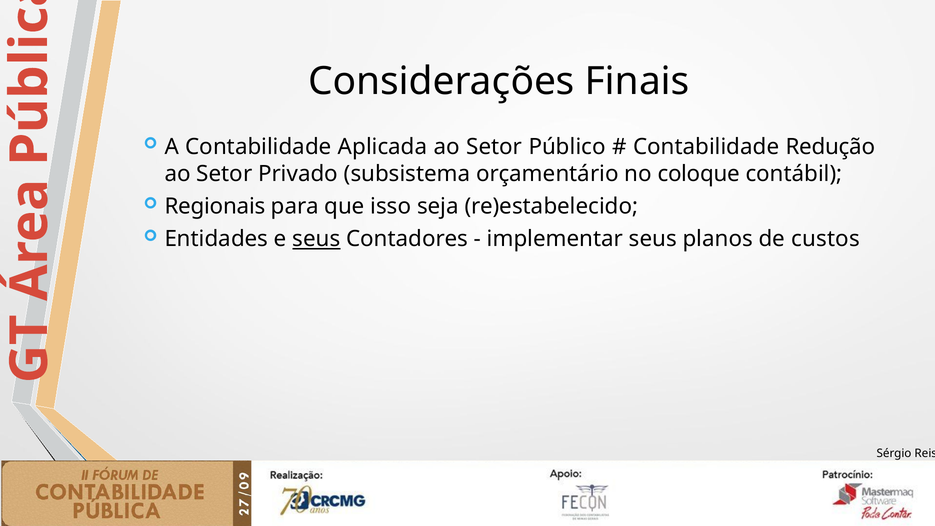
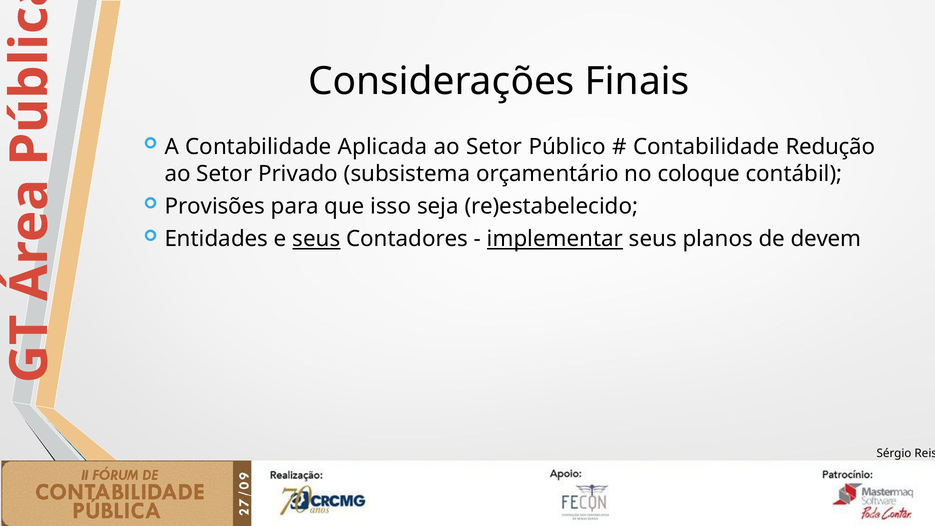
Regionais: Regionais -> Provisões (215, 206)
implementar underline: none -> present (555, 239)
custos: custos -> devem (826, 239)
